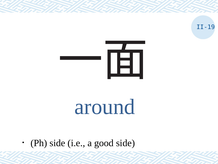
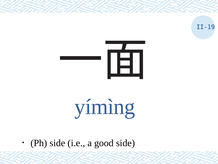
around: around -> yímìng (105, 107)
